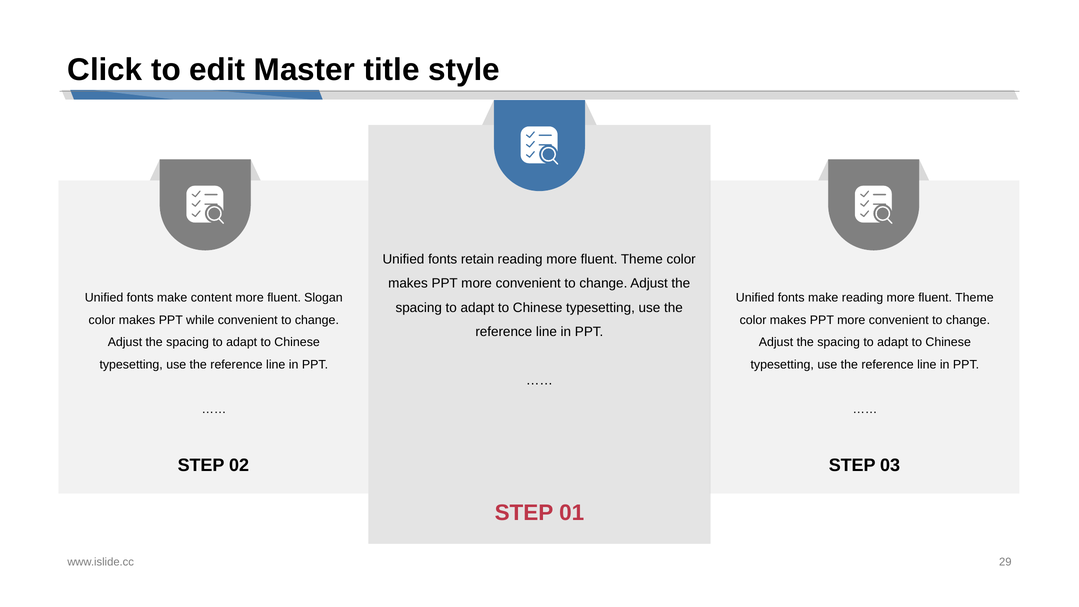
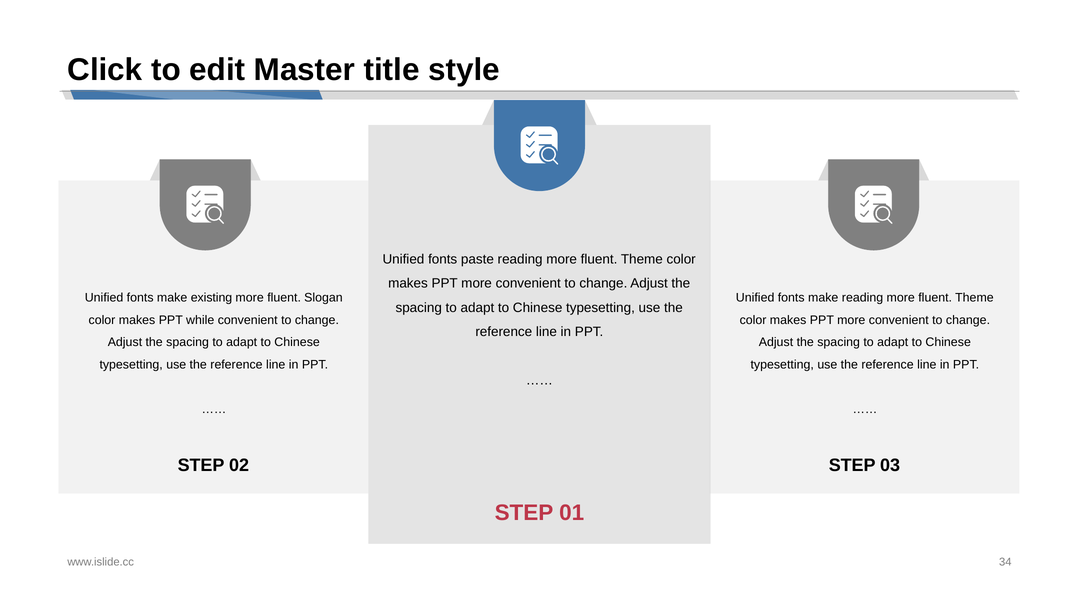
retain: retain -> paste (477, 259)
content: content -> existing (211, 298)
29: 29 -> 34 (1005, 562)
